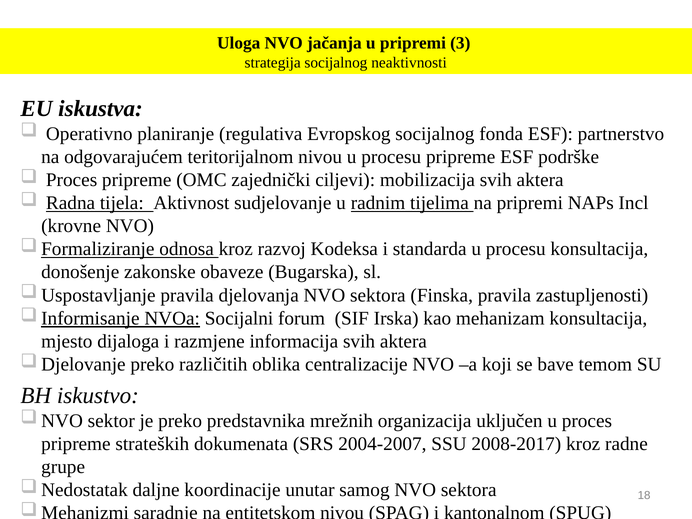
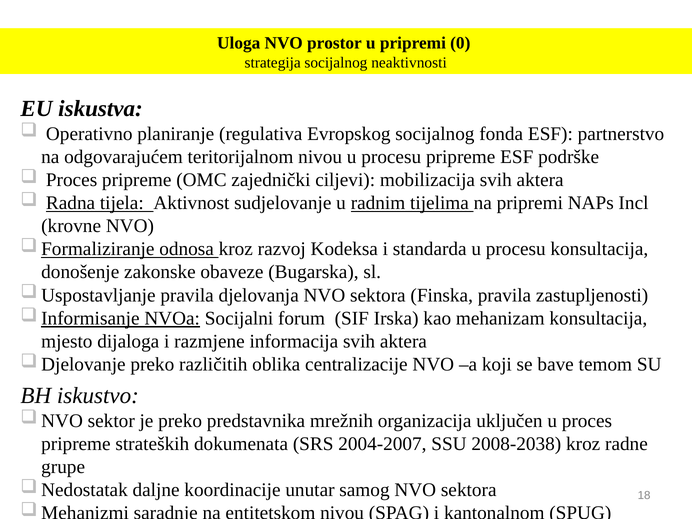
jačanja: jačanja -> prostor (334, 43)
3: 3 -> 0 (460, 43)
2008-2017: 2008-2017 -> 2008-2038 (516, 444)
